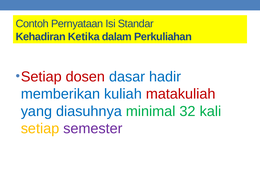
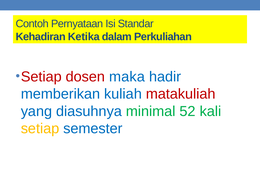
dasar: dasar -> maka (127, 77)
32: 32 -> 52 (188, 111)
semester colour: purple -> blue (93, 129)
